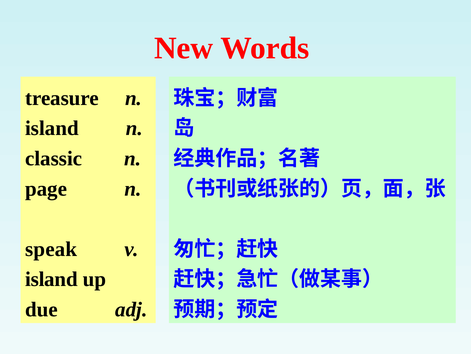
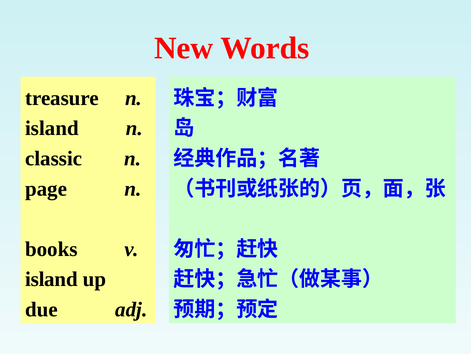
speak: speak -> books (51, 249)
